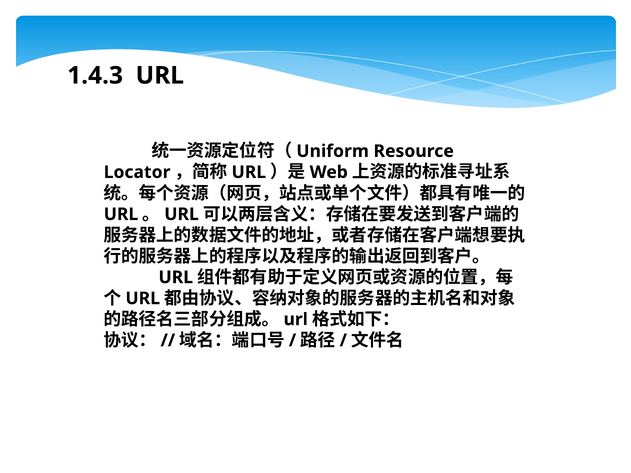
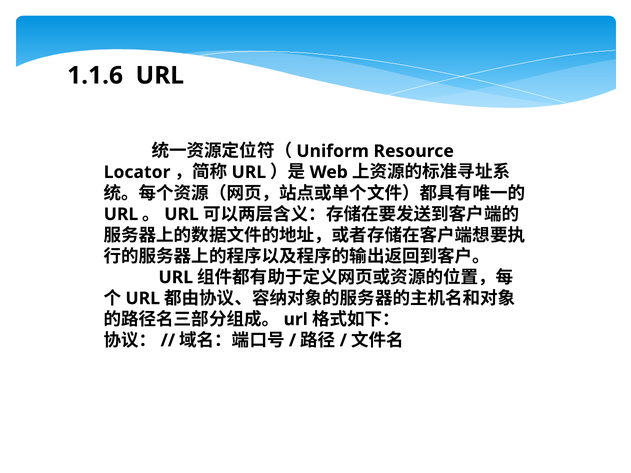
1.4.3: 1.4.3 -> 1.1.6 (95, 76)
